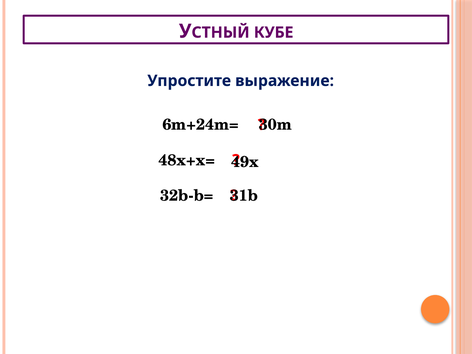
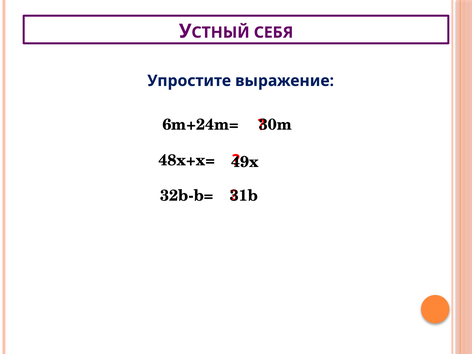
КУБЕ: КУБЕ -> СЕБЯ (274, 33)
